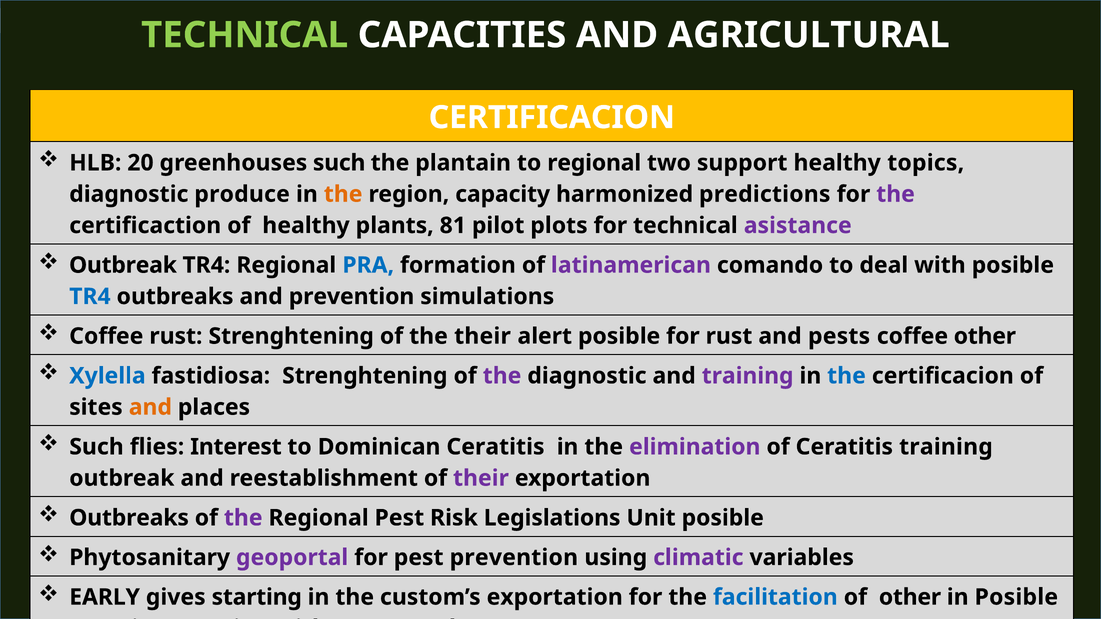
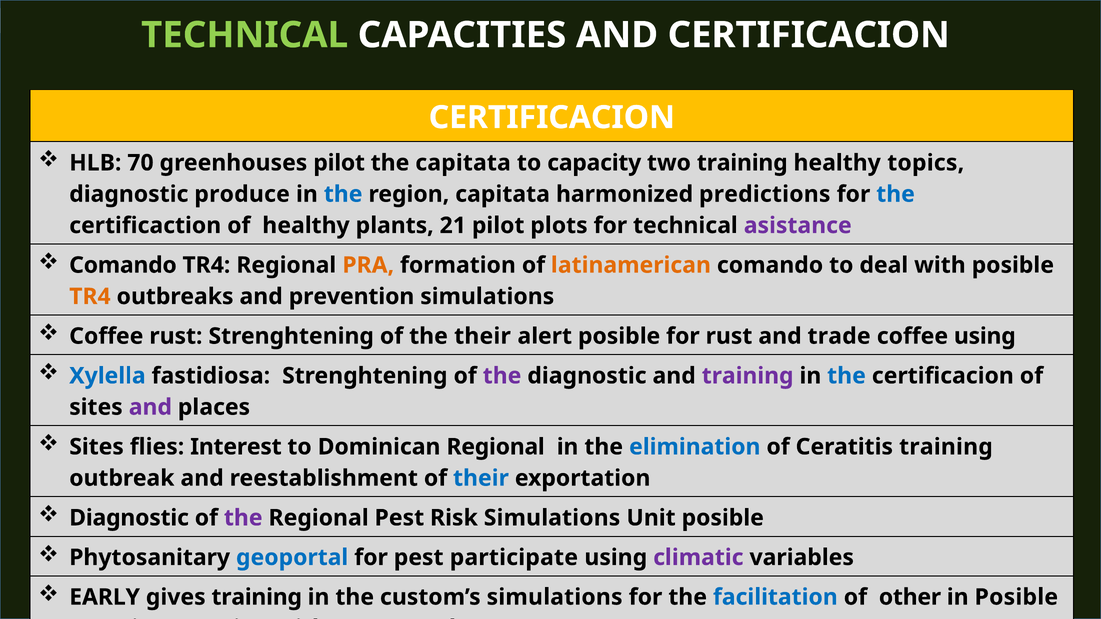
AND AGRICULTURAL: AGRICULTURAL -> CERTIFICACION (809, 35)
20: 20 -> 70 (140, 163)
greenhouses such: such -> pilot (339, 163)
the plantain: plantain -> capitata (463, 163)
to regional: regional -> capacity (594, 163)
two support: support -> training (742, 163)
the colour: orange -> blue (343, 194)
region capacity: capacity -> capitata (503, 194)
the colour: purple -> blue (896, 194)
81: 81 -> 21 (453, 226)
Outbreak: Outbreak -> Comando (123, 265)
PRA colour: blue -> orange (368, 265)
latinamerican colour: purple -> orange (631, 265)
TR4 colour: blue -> orange (90, 297)
pests: pests -> trade (839, 336)
coffee other: other -> using (985, 336)
and colour: orange -> purple (150, 407)
Such: Such -> Sites (97, 447)
Dominican Ceratitis: Ceratitis -> Regional (496, 447)
elimination colour: purple -> blue (695, 447)
their colour: purple -> blue (481, 478)
Outbreaks: Outbreaks -> Diagnostic (129, 518)
Risk Legislations: Legislations -> Simulations (552, 518)
geoportal colour: purple -> blue (292, 558)
pest prevention: prevention -> participate (514, 558)
gives starting: starting -> training (257, 597)
custom’s exportation: exportation -> simulations (555, 597)
